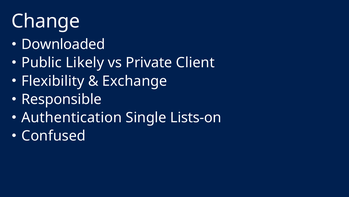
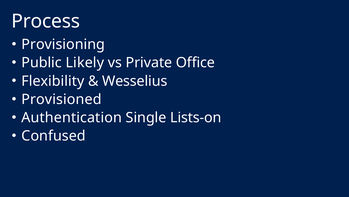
Change: Change -> Process (46, 21)
Downloaded: Downloaded -> Provisioning (63, 44)
Client: Client -> Office (195, 62)
Exchange: Exchange -> Wesselius (135, 81)
Responsible: Responsible -> Provisioned (61, 99)
